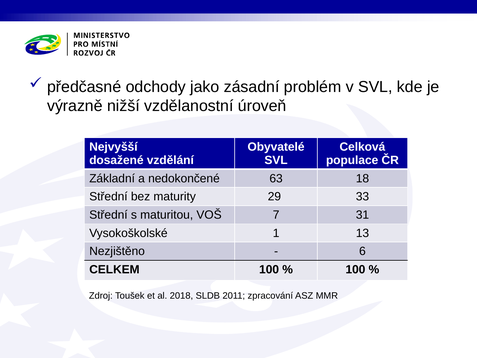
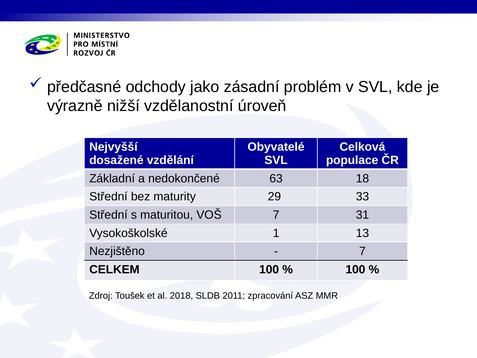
6: 6 -> 7 (362, 251)
